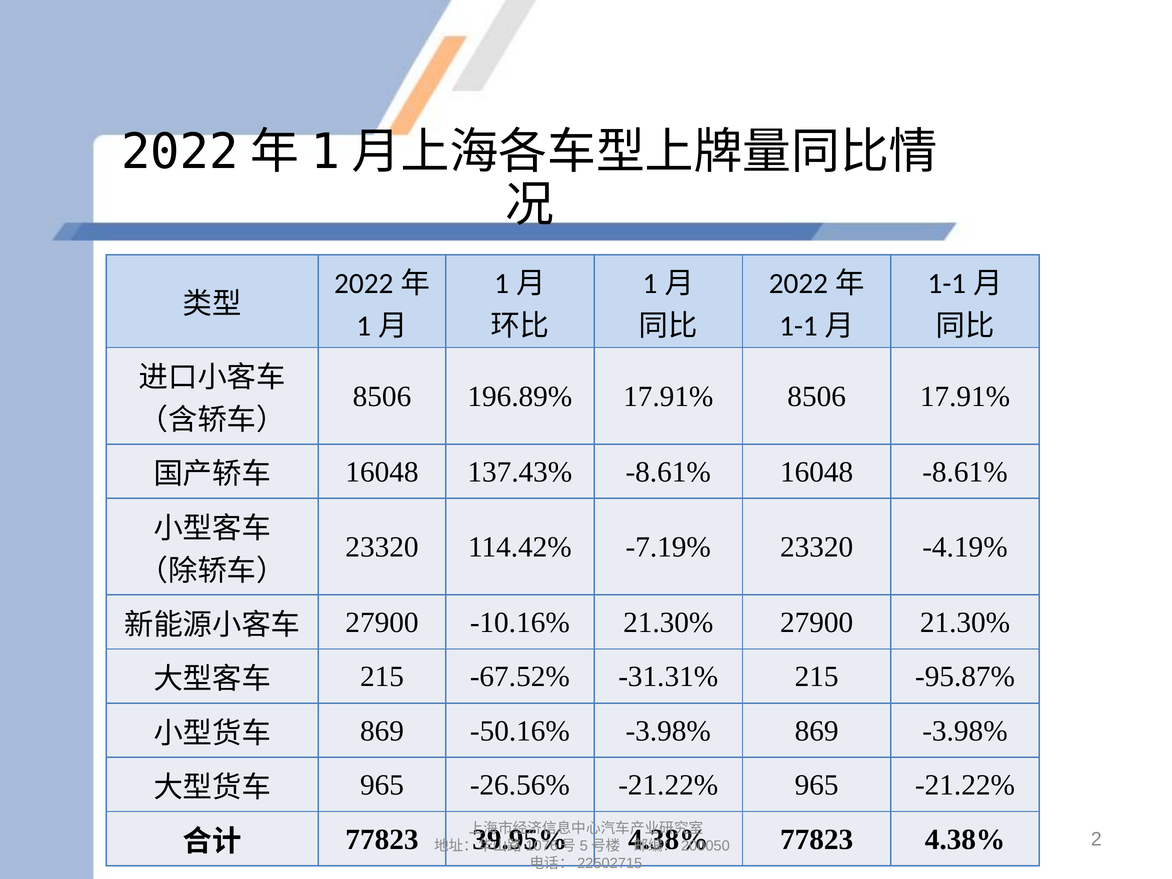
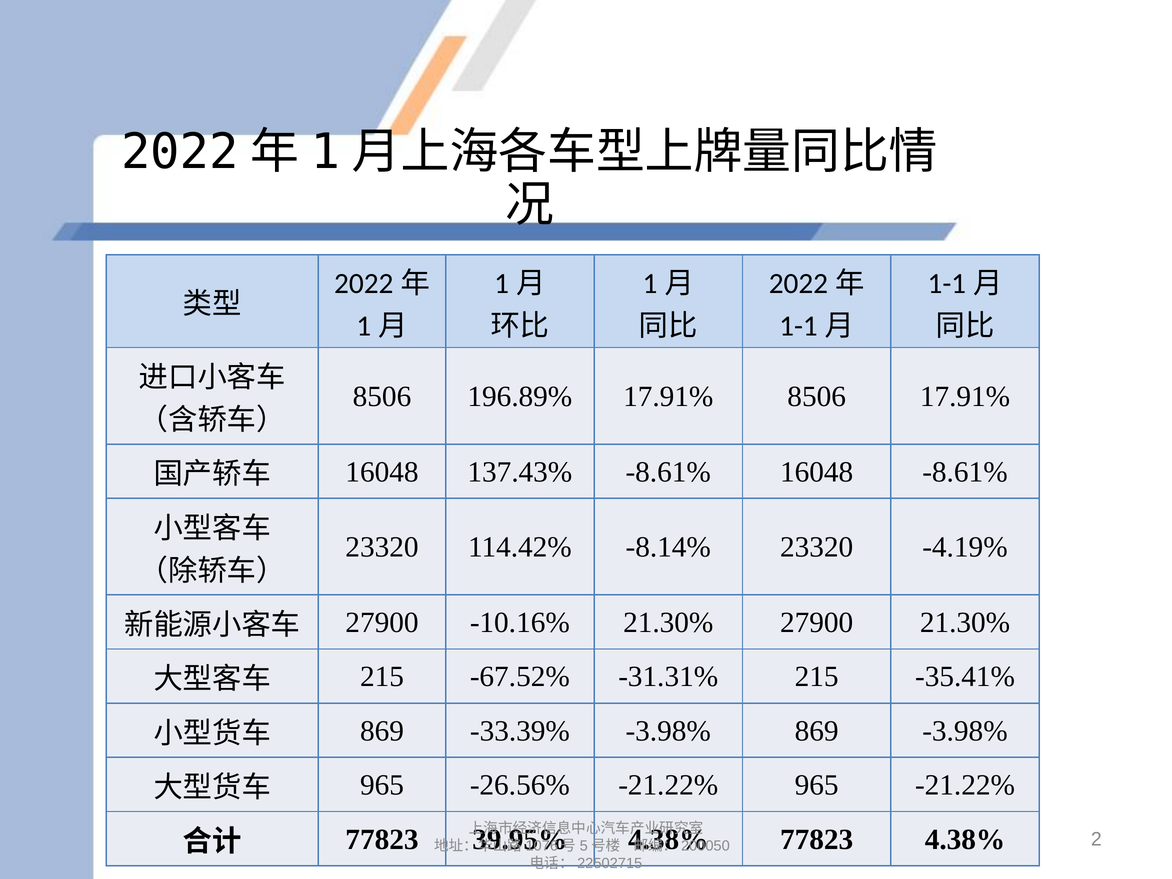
-7.19%: -7.19% -> -8.14% (668, 547)
-95.87%: -95.87% -> -35.41% (965, 677)
-50.16%: -50.16% -> -33.39% (520, 731)
